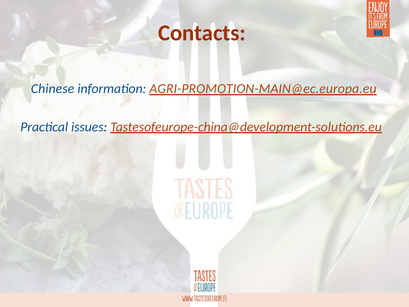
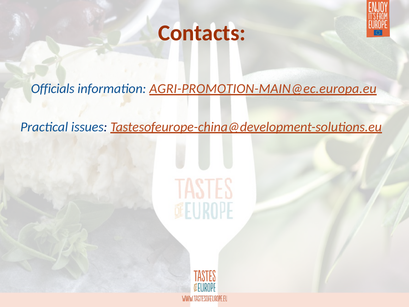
Chinese: Chinese -> Officials (53, 89)
